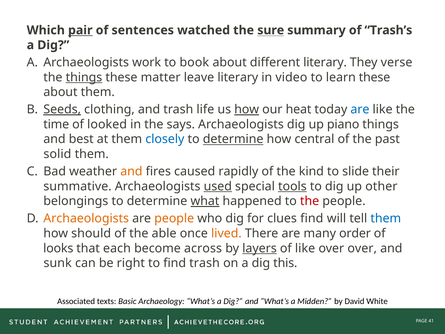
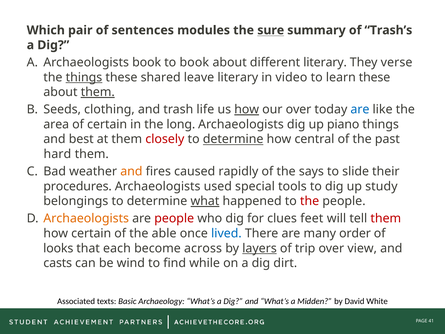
pair underline: present -> none (80, 30)
watched: watched -> modules (204, 30)
Archaeologists work: work -> book (147, 62)
matter: matter -> shared (161, 77)
them underline: none -> present (98, 92)
Seeds underline: present -> none (62, 109)
our heat: heat -> over (299, 109)
time: time -> area (56, 124)
of looked: looked -> certain (107, 124)
says: says -> long (181, 124)
closely colour: blue -> red (165, 139)
solid: solid -> hard (57, 154)
kind: kind -> says (311, 171)
summative: summative -> procedures (78, 186)
used underline: present -> none (218, 186)
tools underline: present -> none (292, 186)
other: other -> study (381, 186)
people colour: orange -> red (174, 218)
clues find: find -> feet (312, 218)
them colour: blue -> red (386, 218)
how should: should -> certain (91, 233)
lived colour: orange -> blue (226, 233)
of like: like -> trip (305, 248)
over over: over -> view (362, 248)
sunk: sunk -> casts (58, 263)
right: right -> wind (131, 263)
find trash: trash -> while (205, 263)
this: this -> dirt (285, 263)
